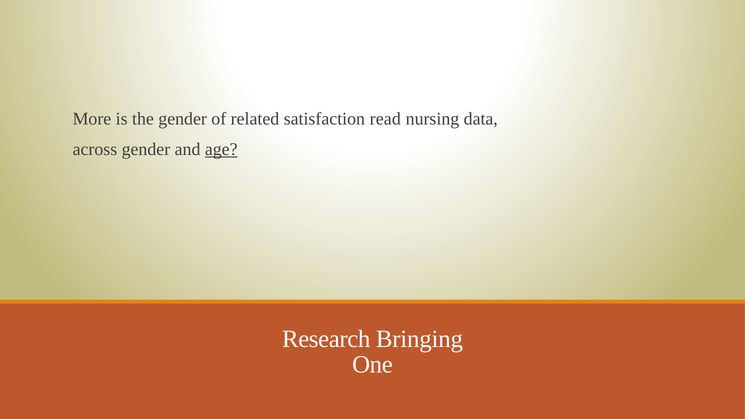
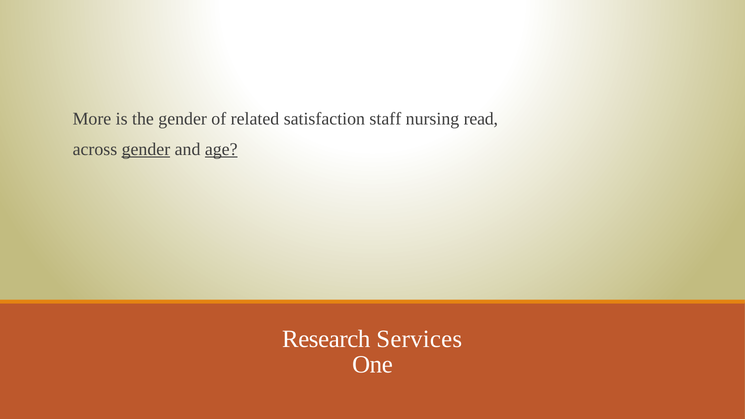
read: read -> staff (385, 119)
data: data -> read (481, 119)
gender underline: none -> present (146, 149)
Bringing: Bringing -> Services (419, 339)
